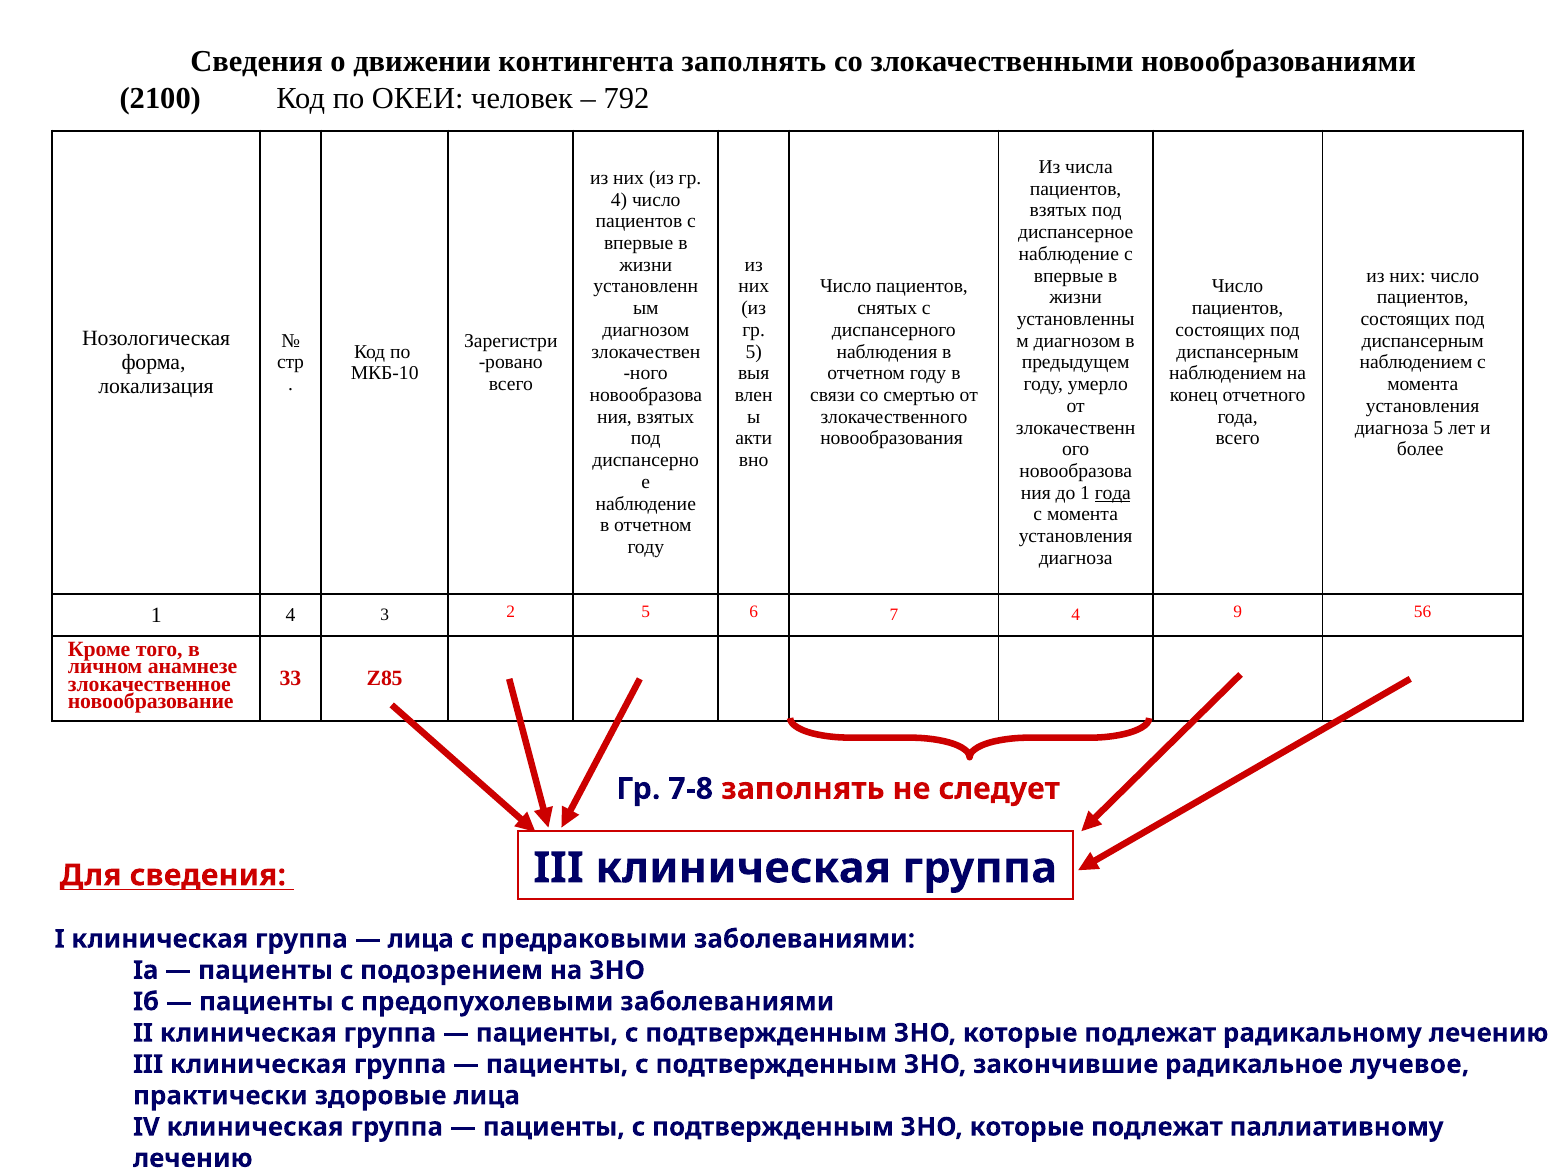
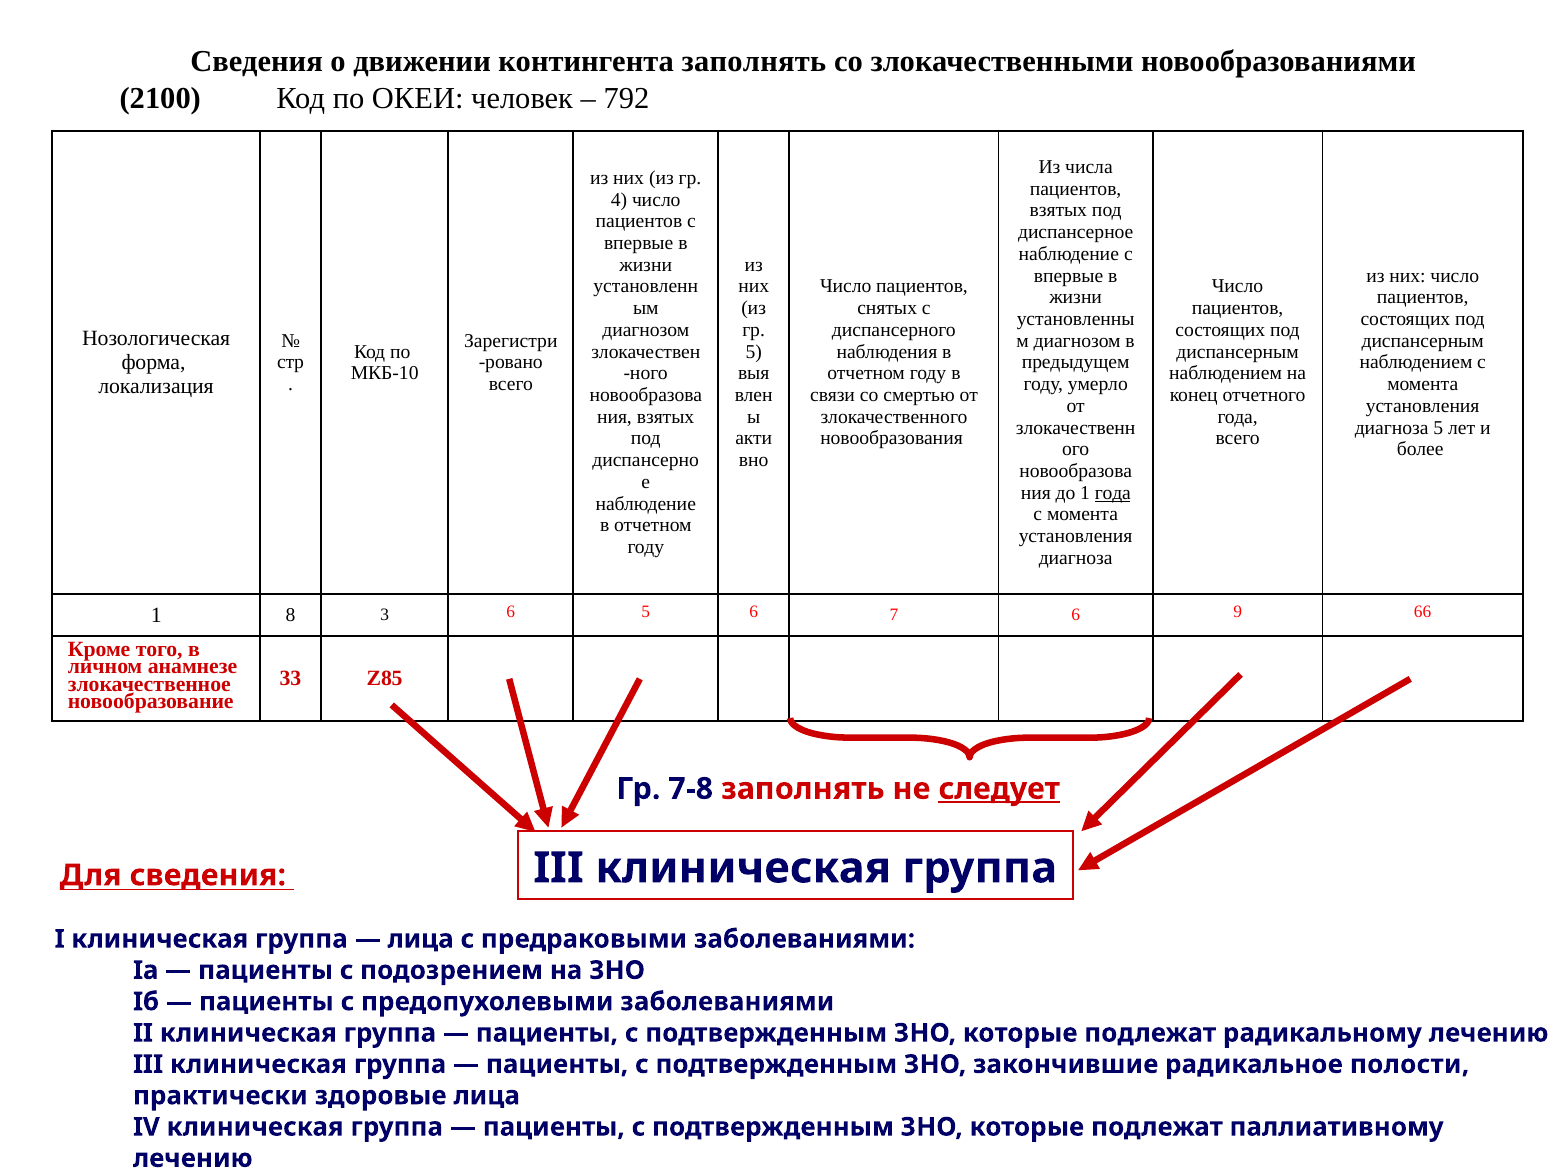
1 4: 4 -> 8 (291, 615)
3 2: 2 -> 6 (511, 612)
7 4: 4 -> 6 (1076, 615)
56: 56 -> 66 (1423, 612)
следует underline: none -> present (999, 789)
лучевое: лучевое -> полости (1410, 1065)
